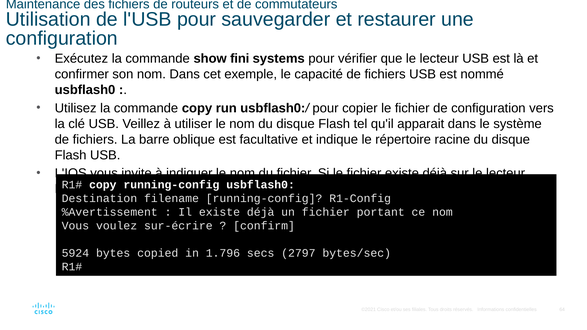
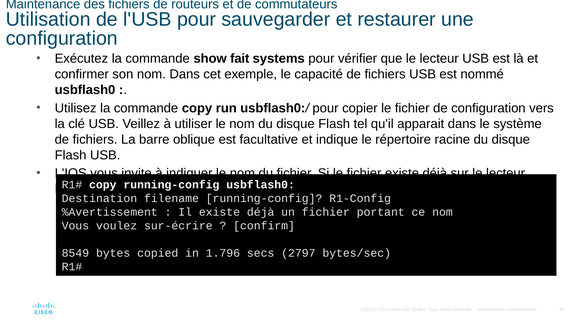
fini: fini -> fait (240, 59)
5924: 5924 -> 8549 (75, 253)
